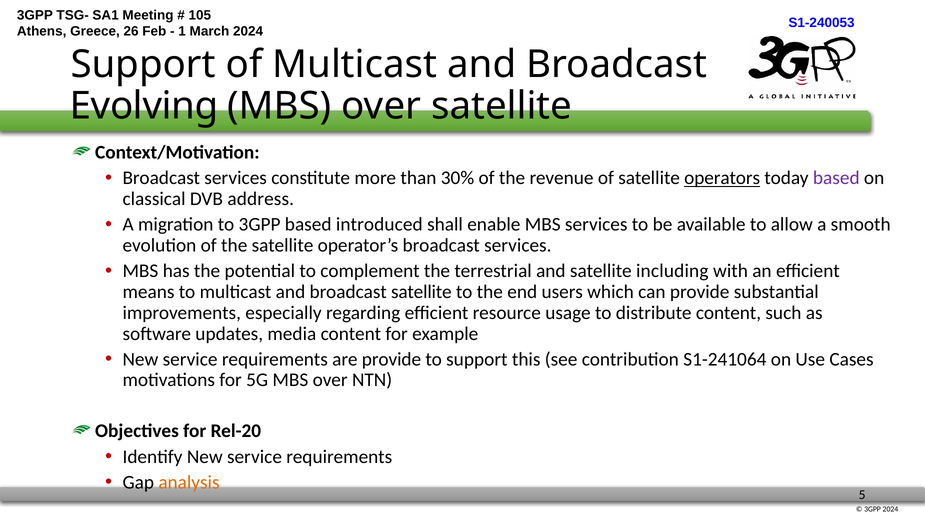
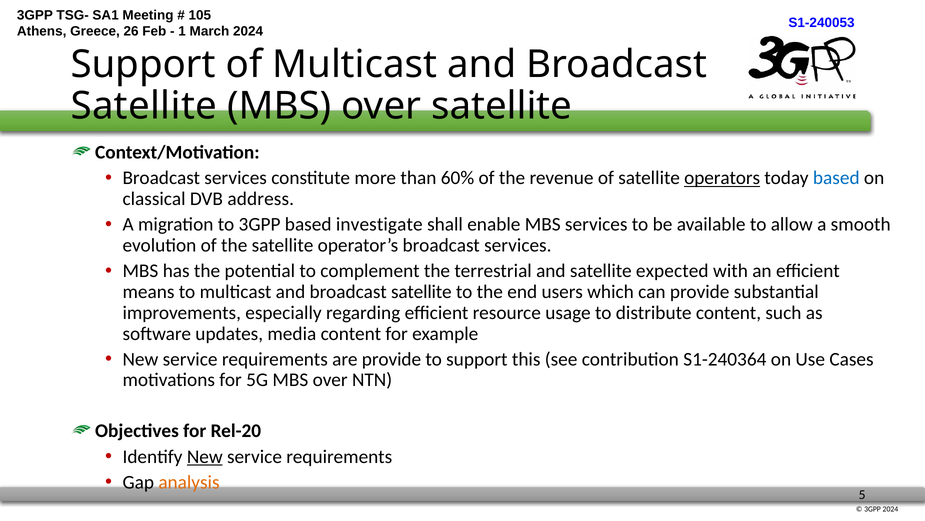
Evolving: Evolving -> Satellite (144, 106)
30%: 30% -> 60% (457, 178)
based colour: purple -> blue (836, 178)
introduced: introduced -> investigate (379, 224)
including: including -> expected (672, 271)
S1-241064: S1-241064 -> S1-240364 (725, 359)
New underline: none -> present (205, 456)
